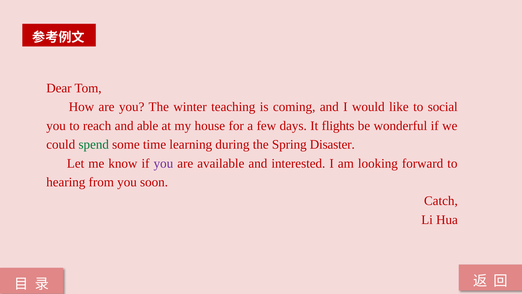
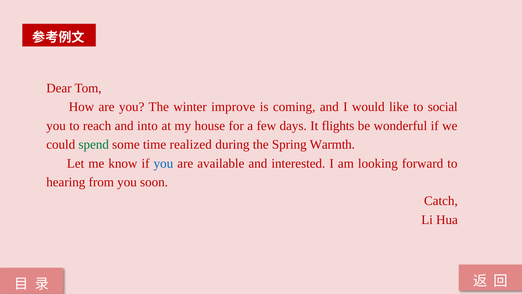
teaching: teaching -> improve (233, 107)
able: able -> into (147, 126)
learning: learning -> realized (191, 144)
Disaster: Disaster -> Warmth (332, 144)
you colour: purple -> blue (163, 163)
